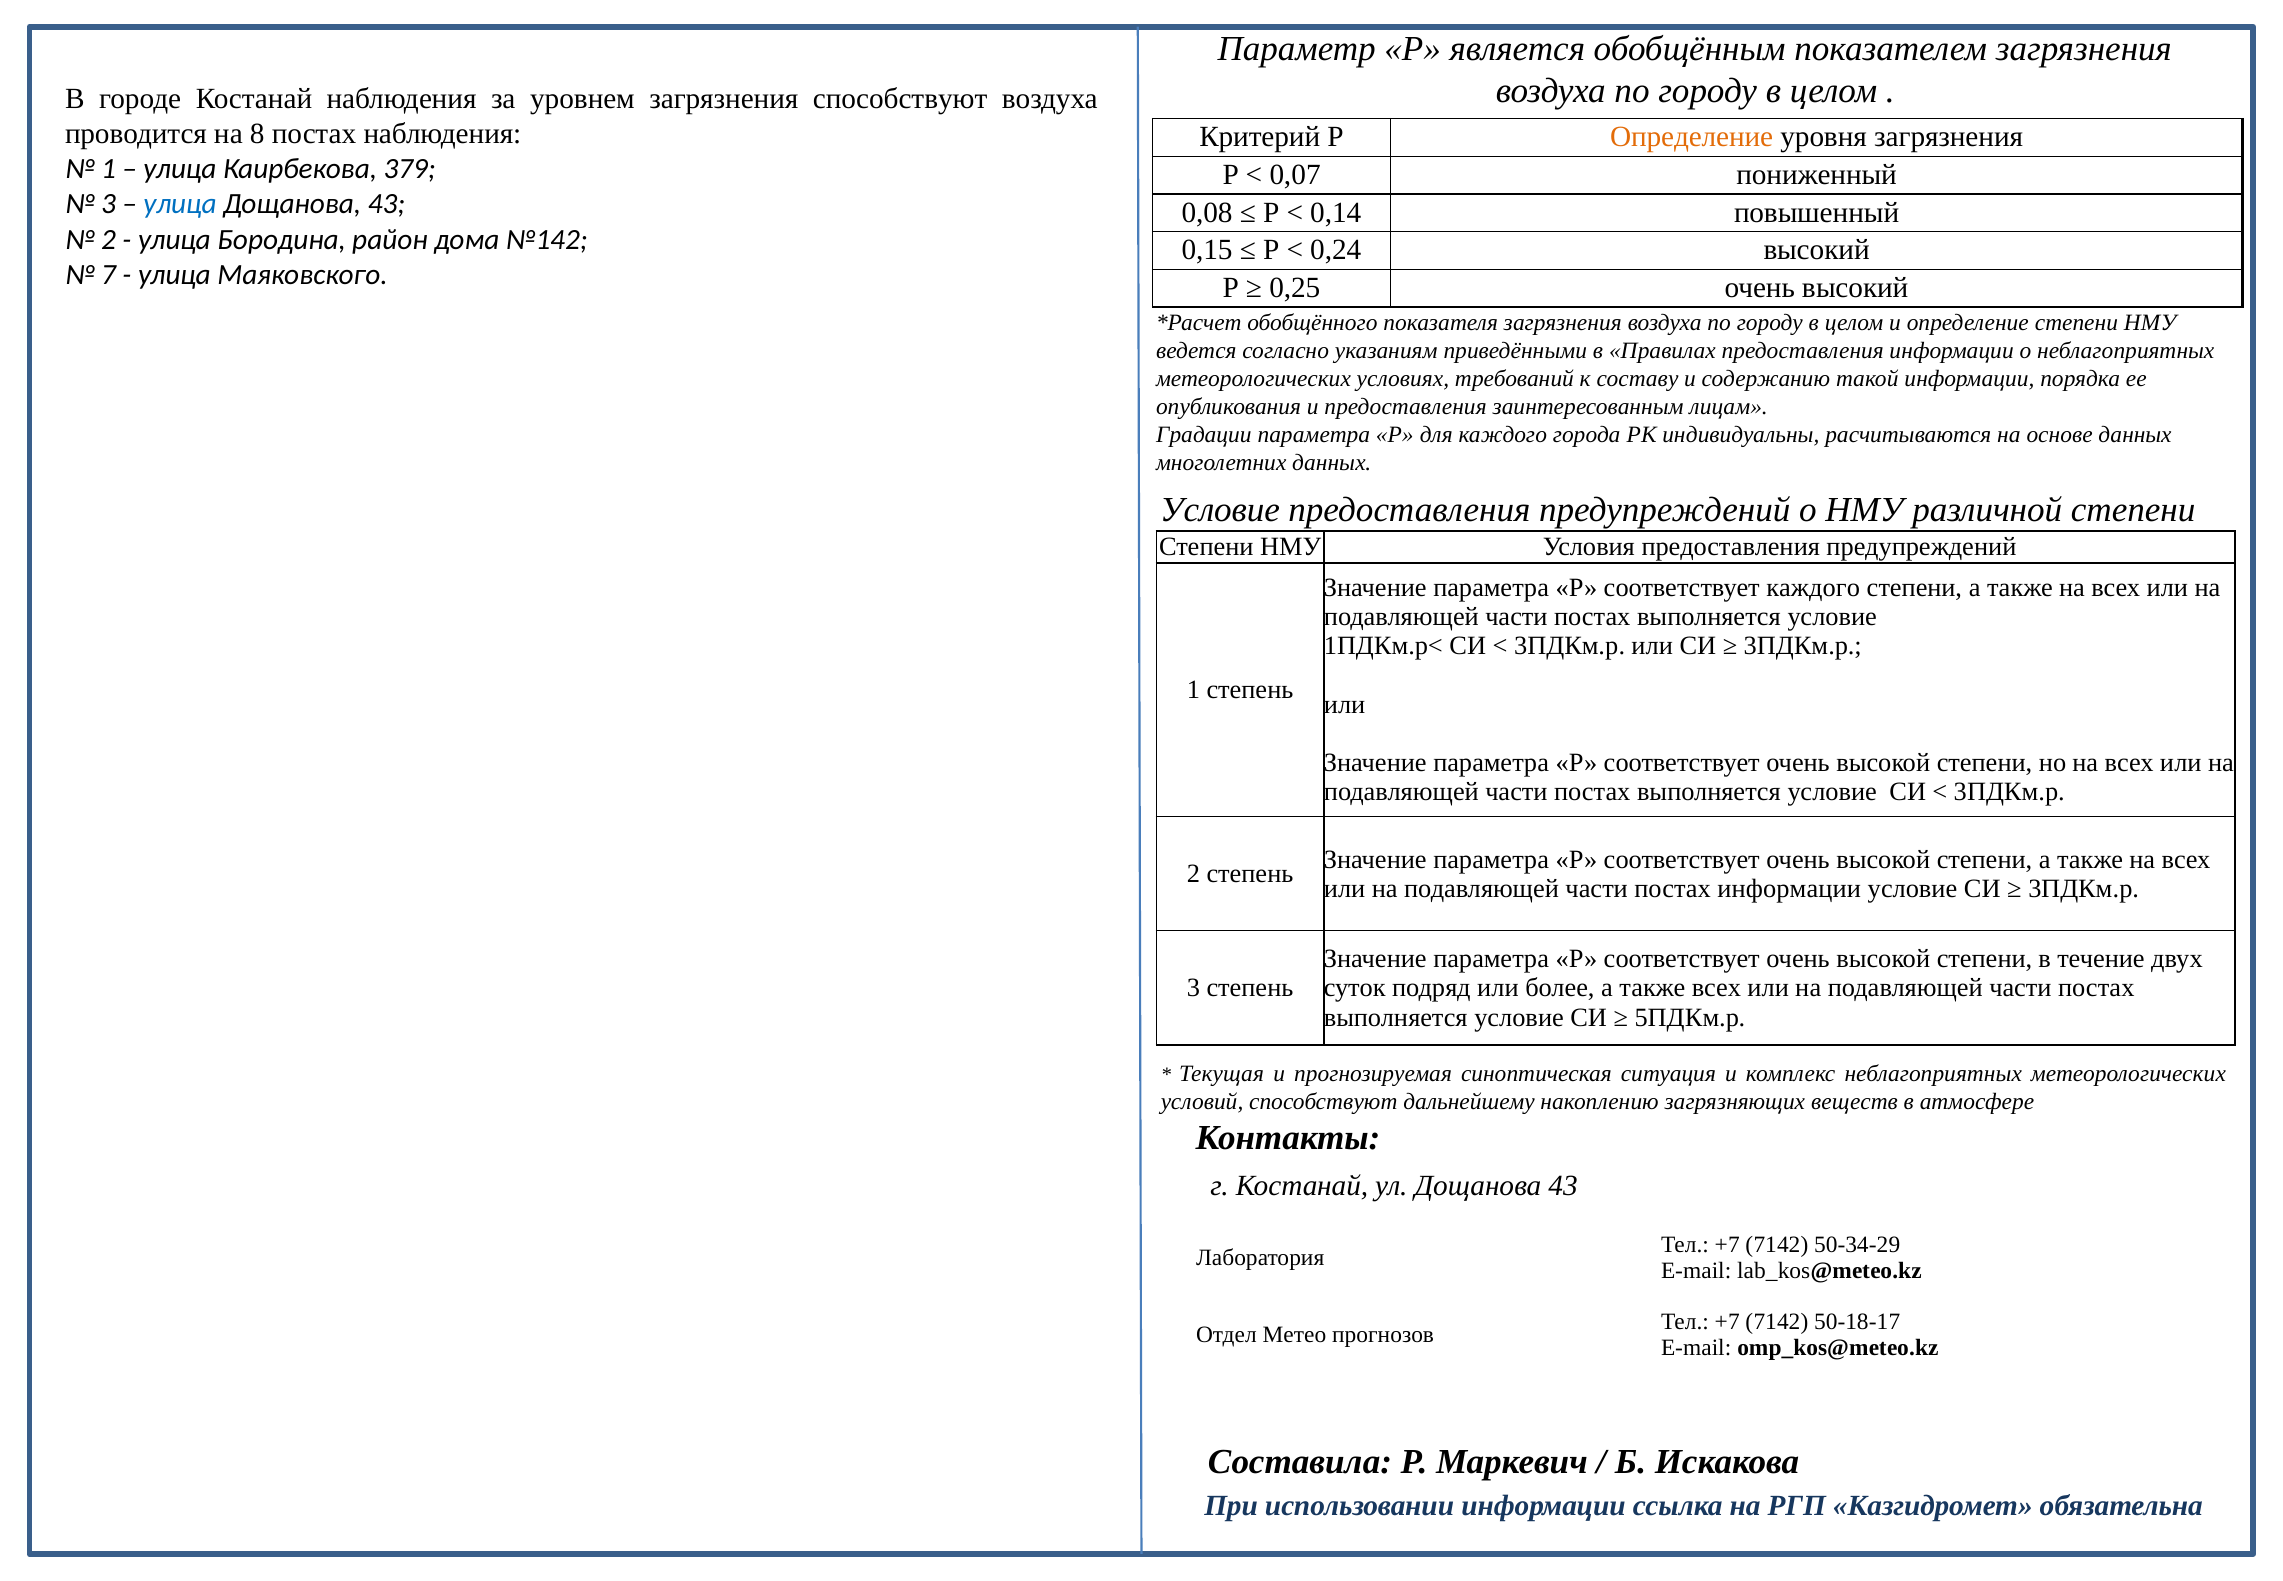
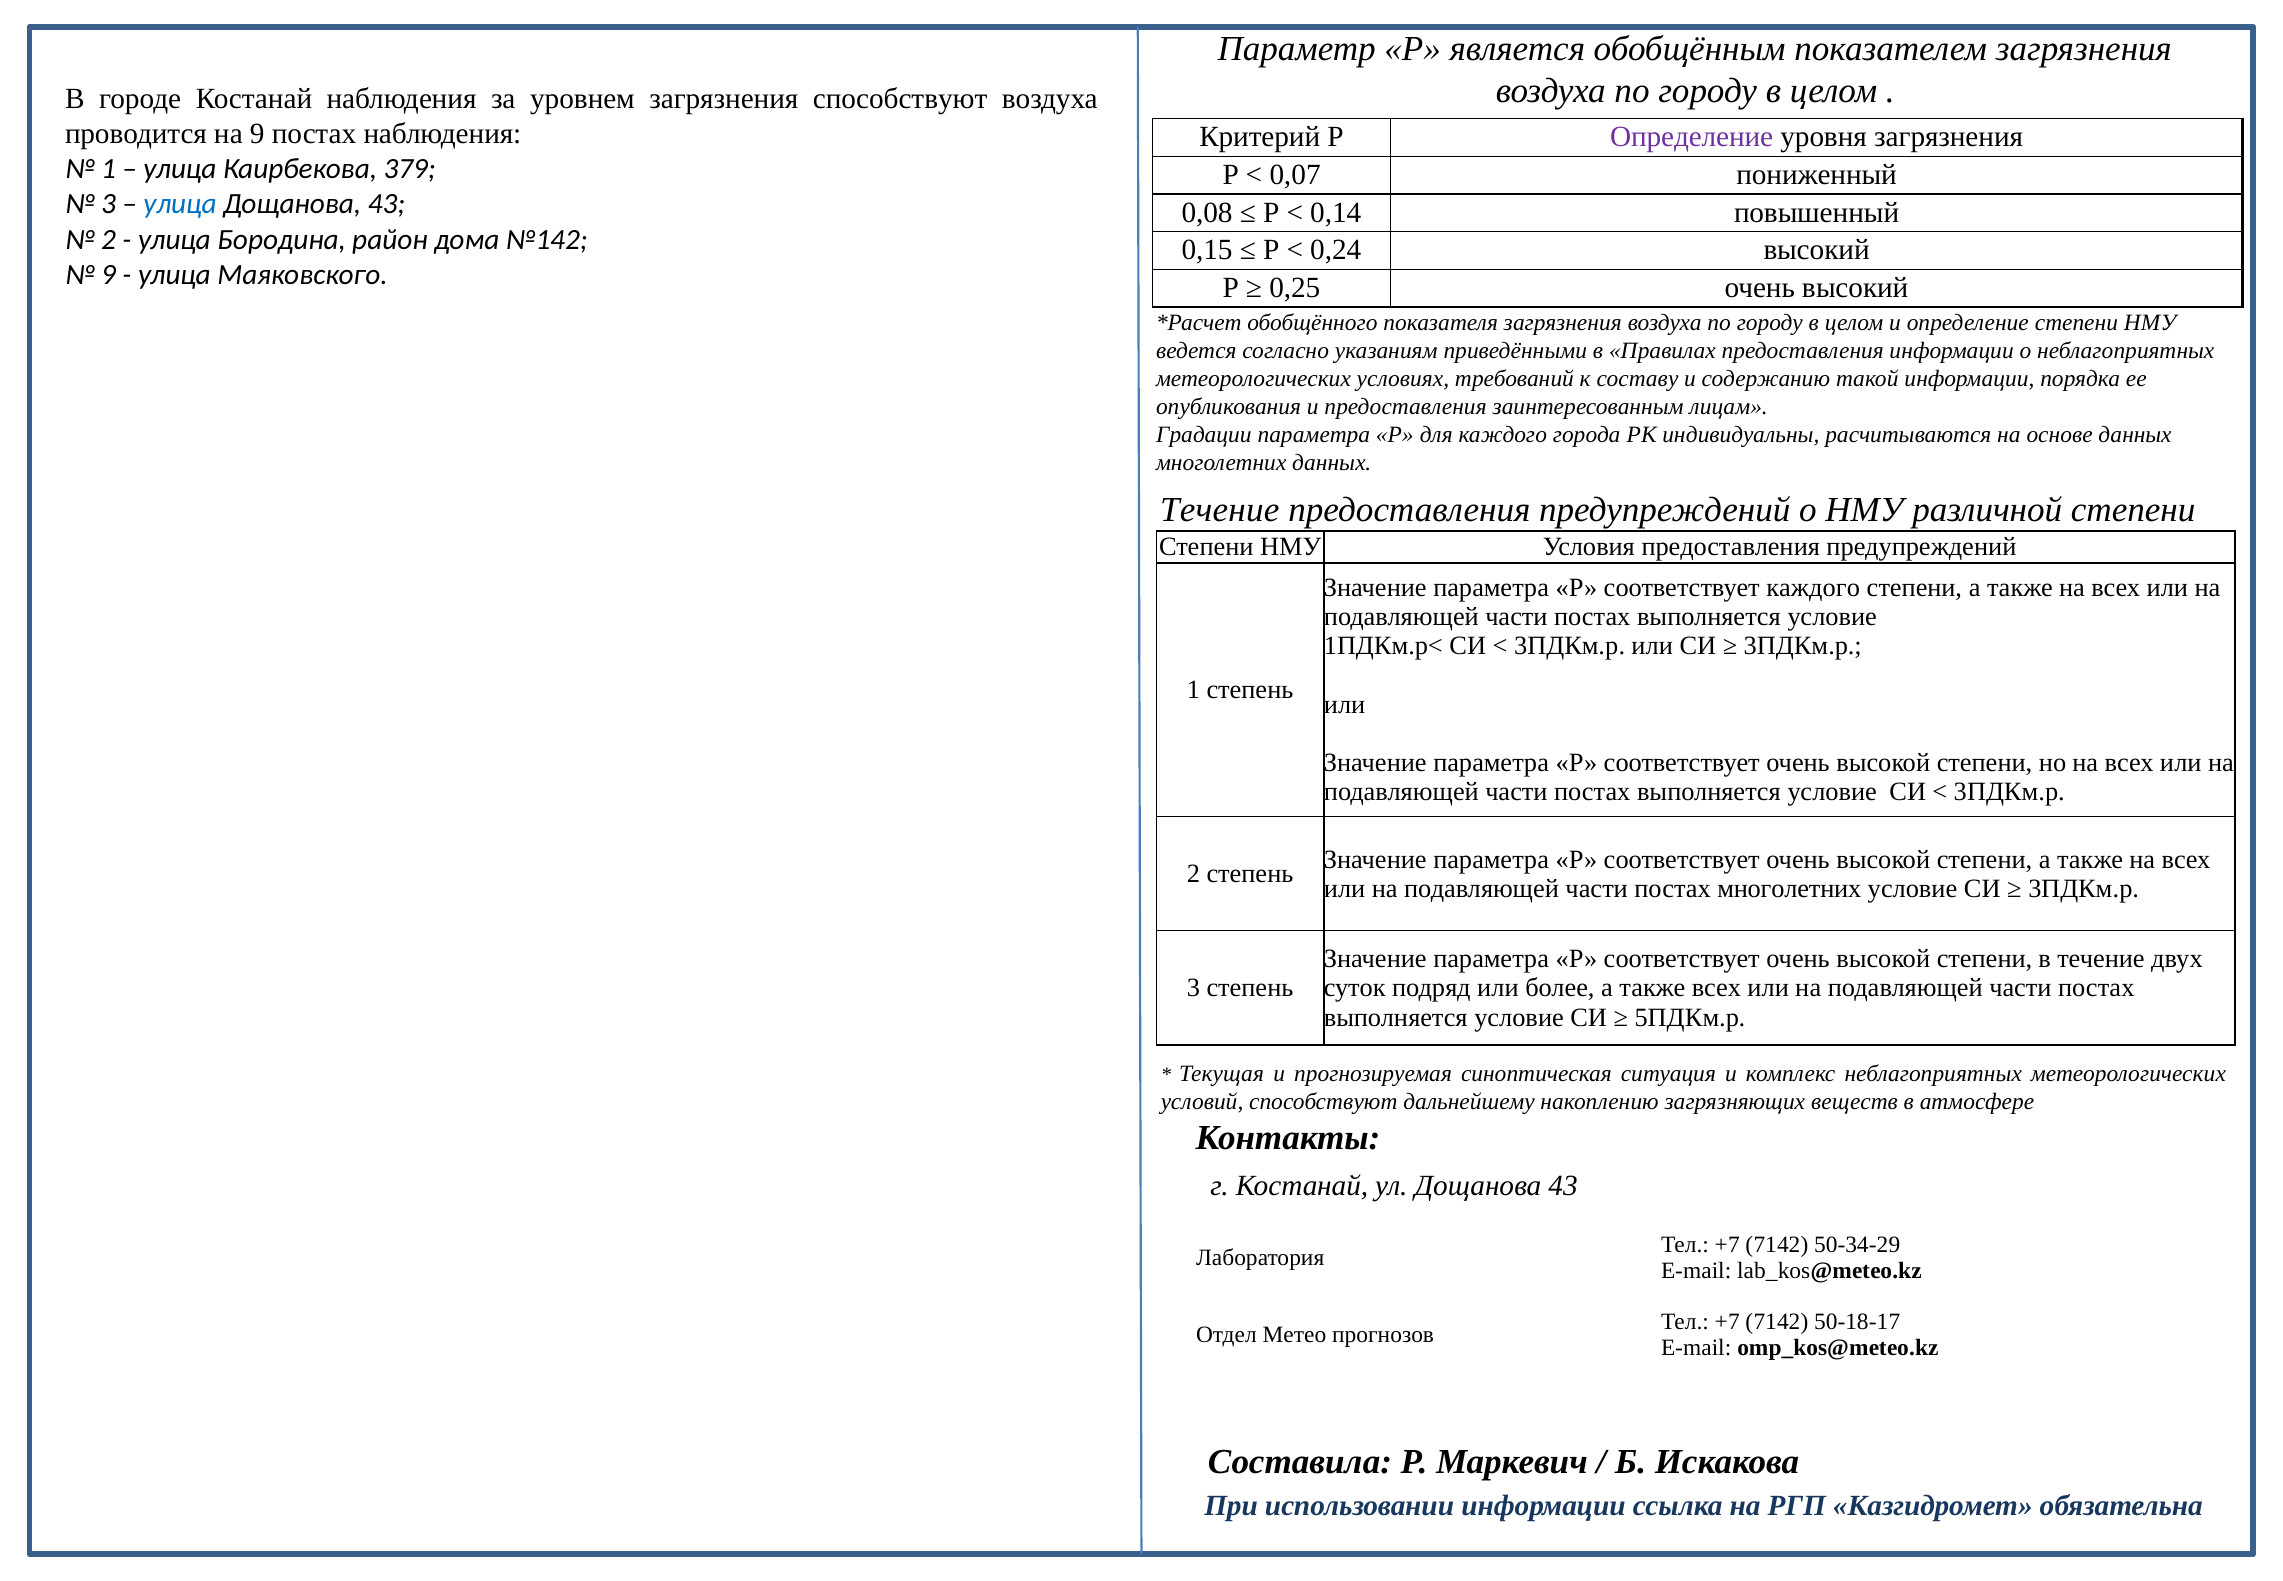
на 8: 8 -> 9 (257, 134)
Определение colour: orange -> purple (1692, 137)
7: 7 -> 9 (109, 274)
Условие: Условие -> Течение (1220, 510)
постах информации: информации -> многолетних (1789, 888)
